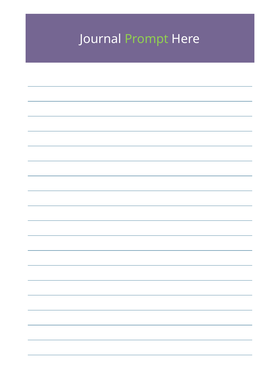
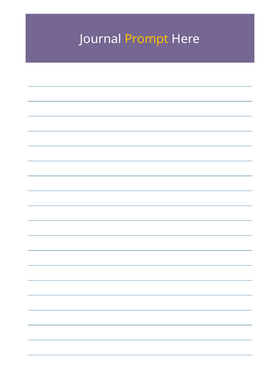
Prompt colour: light green -> yellow (146, 39)
